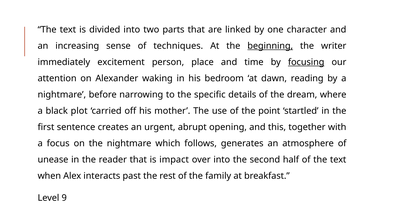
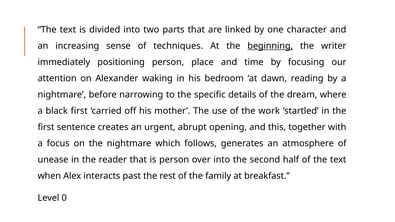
excitement: excitement -> positioning (121, 62)
focusing underline: present -> none (306, 62)
black plot: plot -> first (79, 111)
point: point -> work (269, 111)
is impact: impact -> person (174, 160)
9: 9 -> 0 (64, 198)
